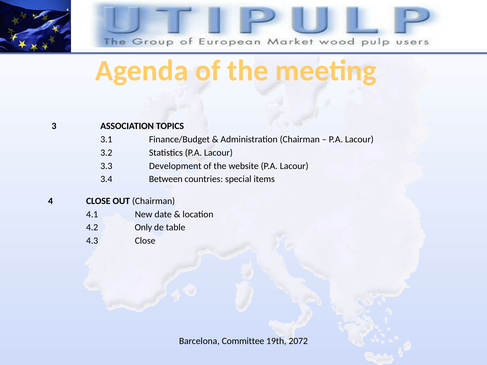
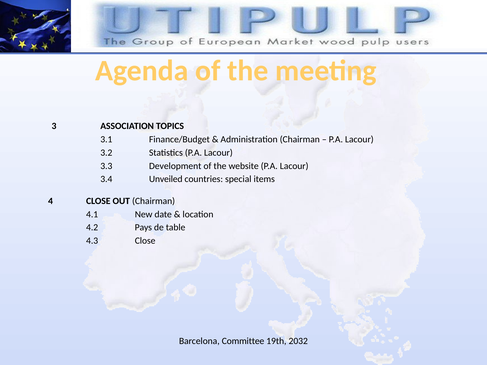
Between: Between -> Unveiled (166, 179)
Only: Only -> Pays (143, 228)
2072: 2072 -> 2032 (298, 341)
